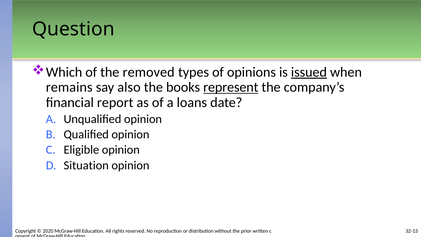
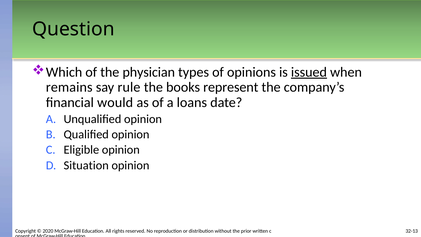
removed: removed -> physician (149, 72)
also: also -> rule (129, 87)
represent underline: present -> none (231, 87)
report: report -> would (115, 102)
